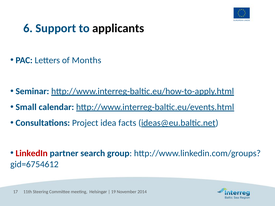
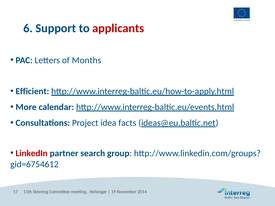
applicants colour: black -> red (118, 28)
Seminar: Seminar -> Efficient (32, 91)
Small: Small -> More (26, 107)
